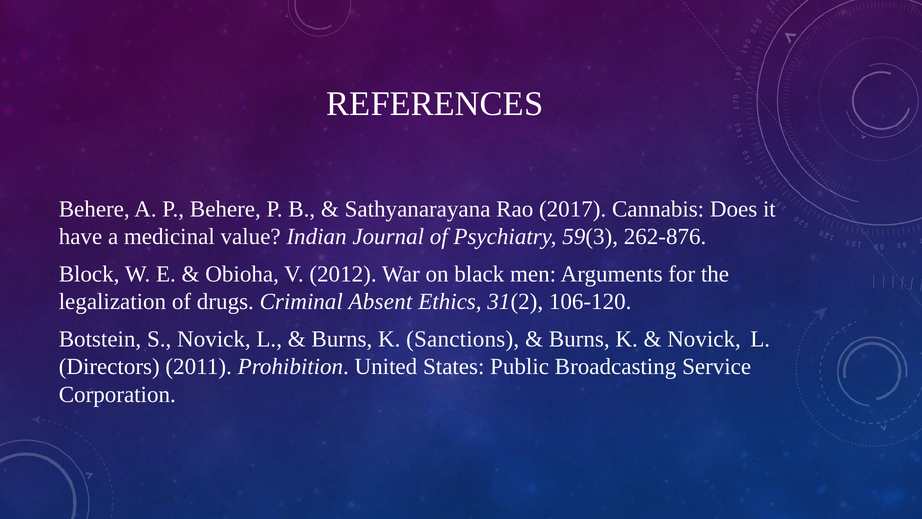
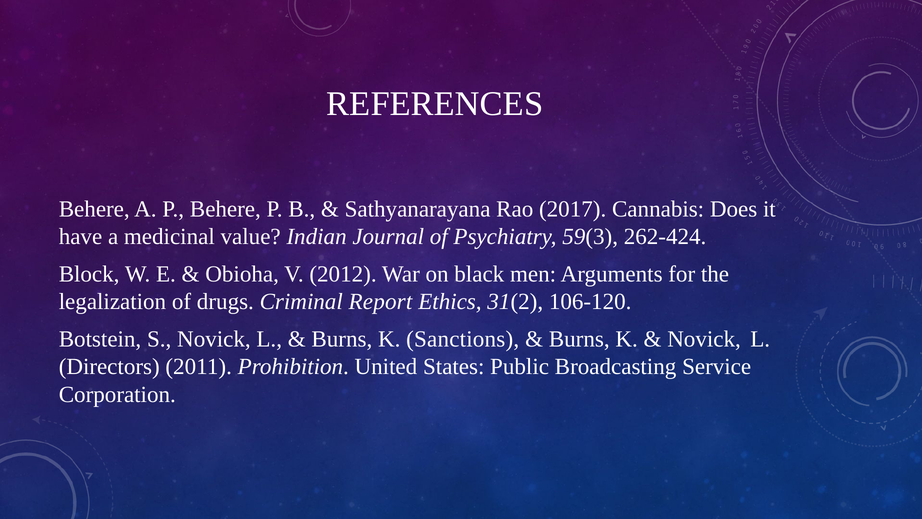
262-876: 262-876 -> 262-424 (665, 237)
Absent: Absent -> Report (380, 302)
